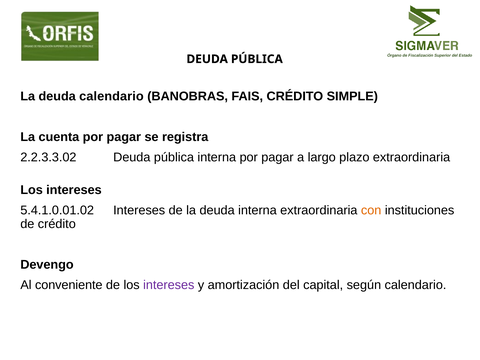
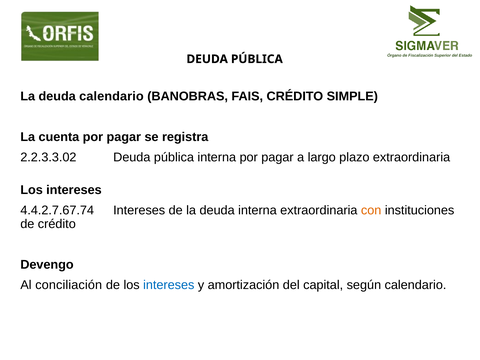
5.4.1.0.01.02: 5.4.1.0.01.02 -> 4.4.2.7.67.74 (57, 210)
conveniente: conveniente -> conciliación (69, 285)
intereses colour: purple -> blue (169, 285)
